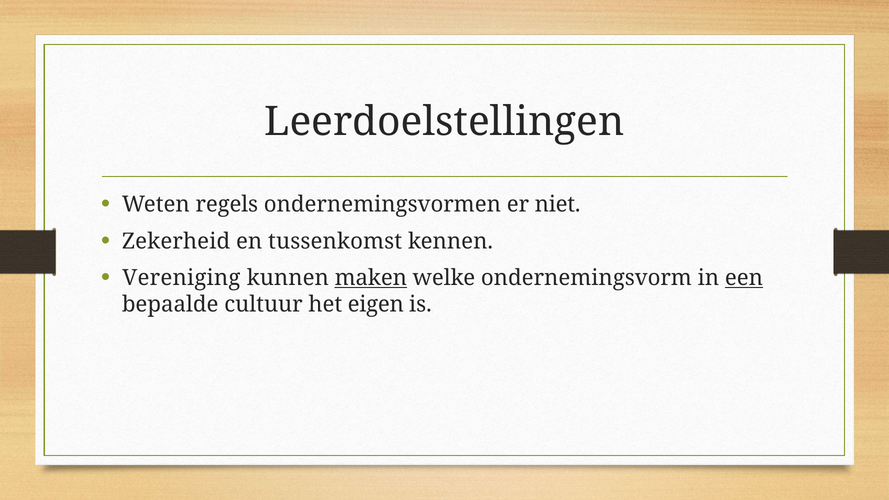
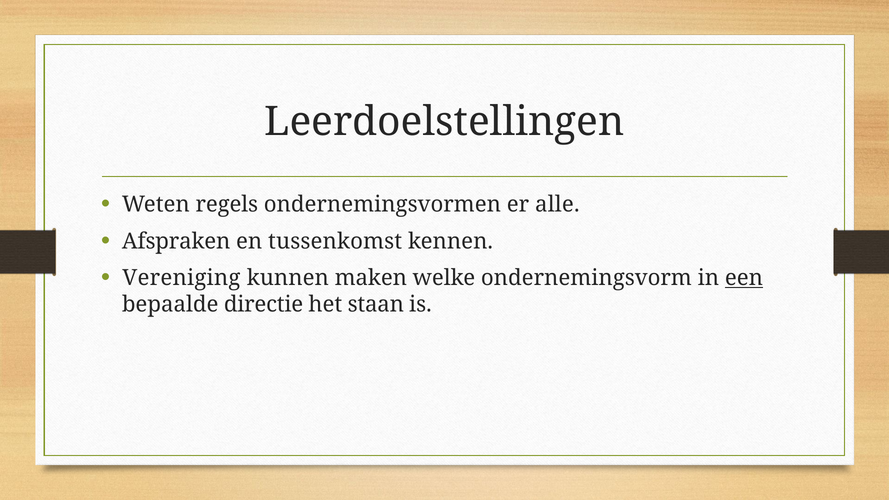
niet: niet -> alle (557, 205)
Zekerheid: Zekerheid -> Afspraken (176, 241)
maken underline: present -> none (371, 278)
cultuur: cultuur -> directie (264, 305)
eigen: eigen -> staan (376, 305)
